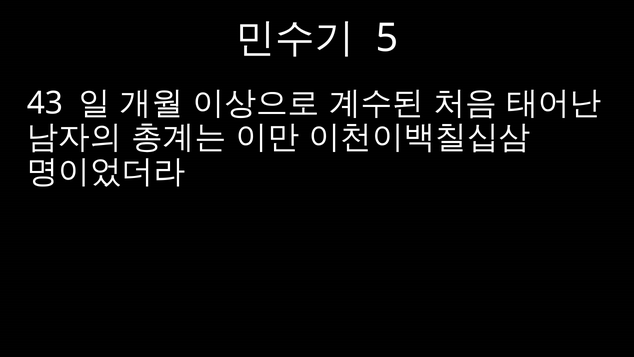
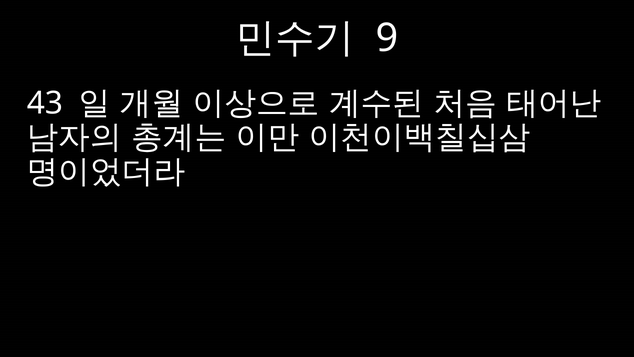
5: 5 -> 9 (387, 38)
